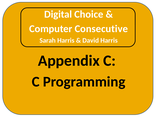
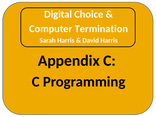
Consecutive: Consecutive -> Termination (101, 29)
